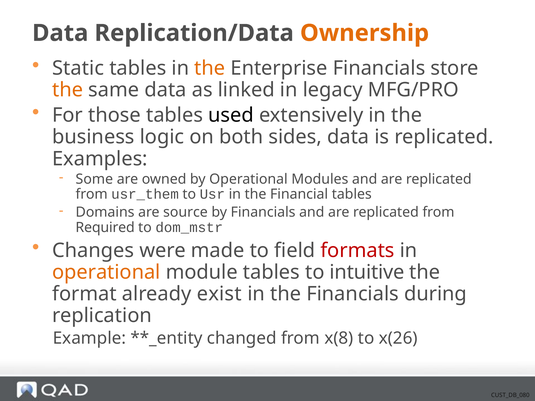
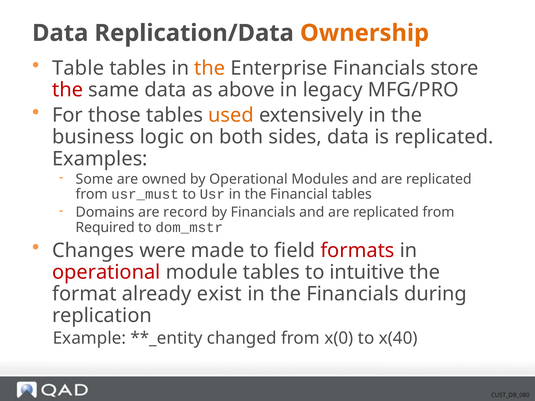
Static: Static -> Table (78, 68)
the colour: orange -> red (68, 90)
linked: linked -> above (246, 90)
used colour: black -> orange (231, 115)
usr_them: usr_them -> usr_must (145, 194)
source: source -> record (185, 212)
operational colour: orange -> red (106, 272)
x(8: x(8 -> x(0 (339, 339)
x(26: x(26 -> x(40 (398, 339)
